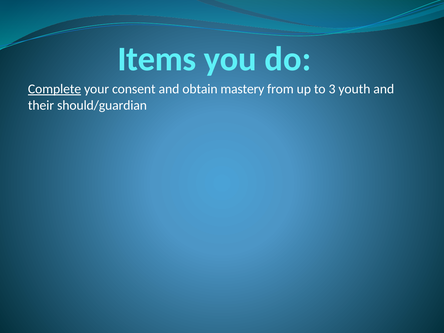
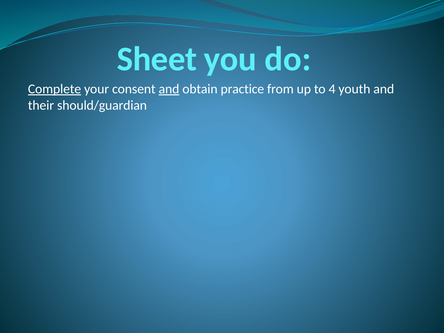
Items: Items -> Sheet (157, 59)
and underline: none -> present (169, 89)
mastery: mastery -> practice (242, 89)
3: 3 -> 4 (332, 89)
